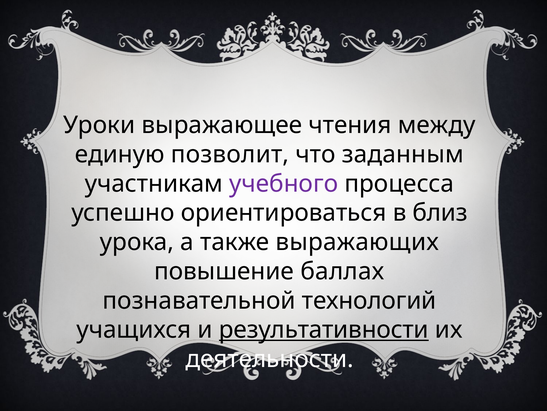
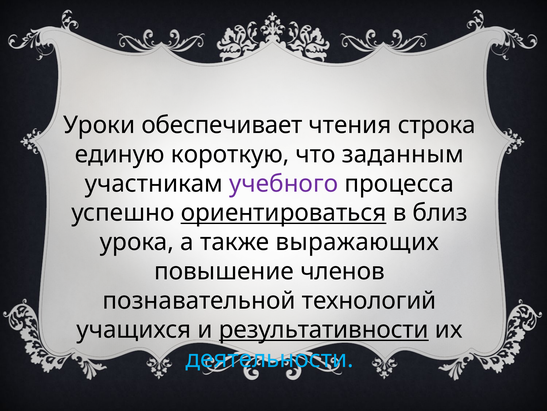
выражающее: выражающее -> обеспечивает (222, 125)
между: между -> строка (437, 125)
позволит: позволит -> короткую (230, 154)
ориентироваться underline: none -> present (284, 213)
баллах: баллах -> членов (343, 271)
деятельности colour: white -> light blue (269, 358)
